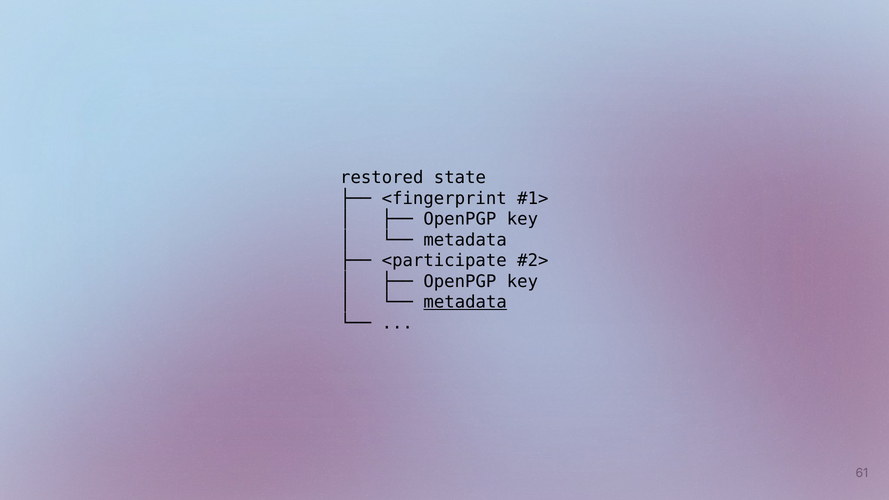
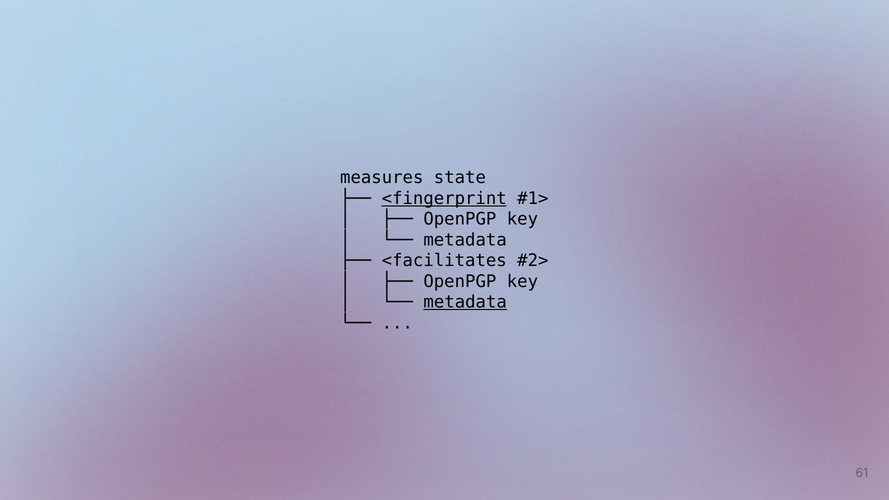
restored: restored -> measures (382, 178)
<fingerprint underline: none -> present (444, 198)
<participate: <participate -> <facilitates (444, 261)
